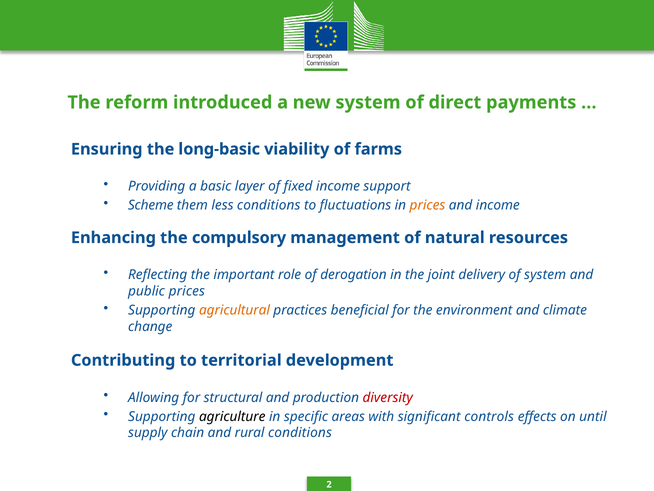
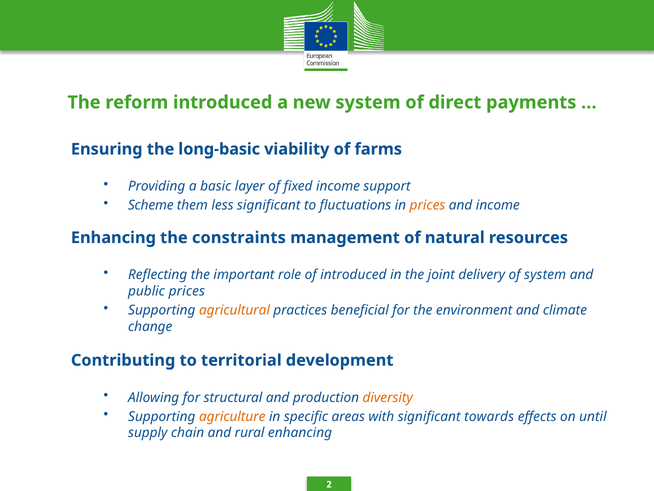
less conditions: conditions -> significant (269, 205)
compulsory: compulsory -> constraints (239, 237)
of derogation: derogation -> introduced (353, 275)
diversity colour: red -> orange (388, 397)
agriculture colour: black -> orange (232, 416)
controls: controls -> towards (489, 416)
rural conditions: conditions -> enhancing (300, 433)
